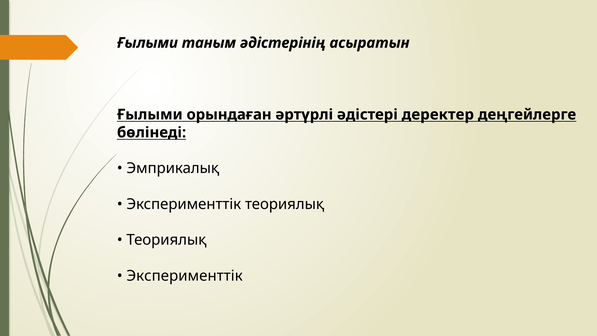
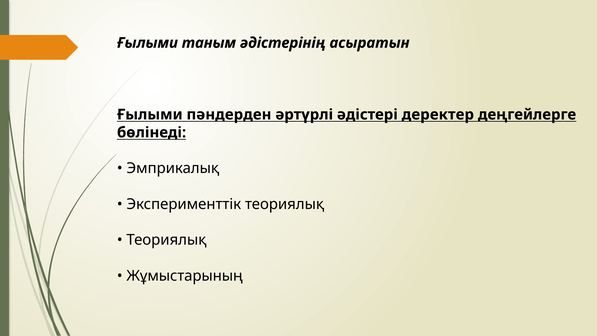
орындаған: орындаған -> пәндерден (229, 115)
Эксперименттік: Эксперименттік -> Жұмыстарының (185, 276)
